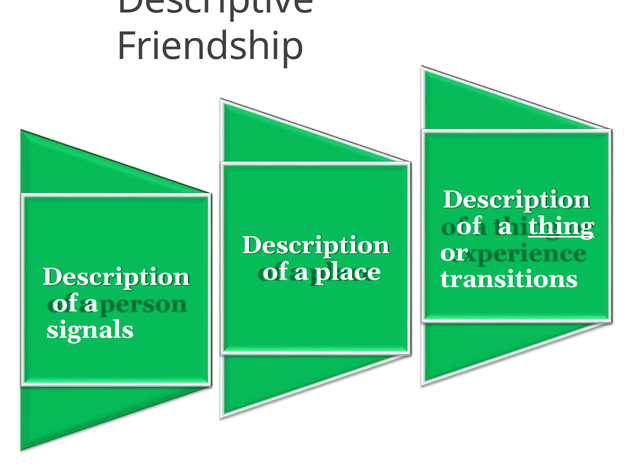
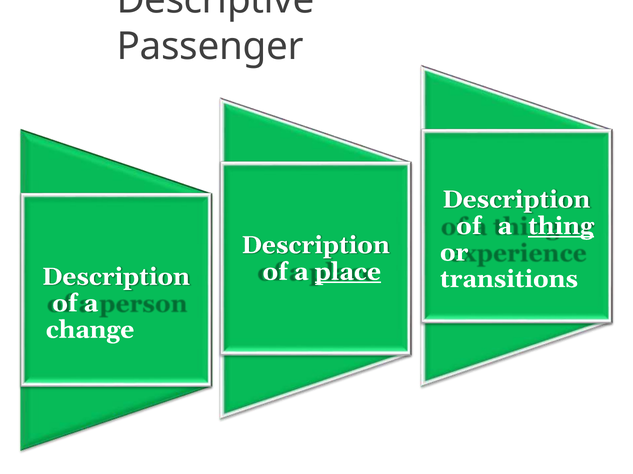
Friendship: Friendship -> Passenger (210, 46)
place underline: none -> present (348, 272)
signals: signals -> change (90, 330)
